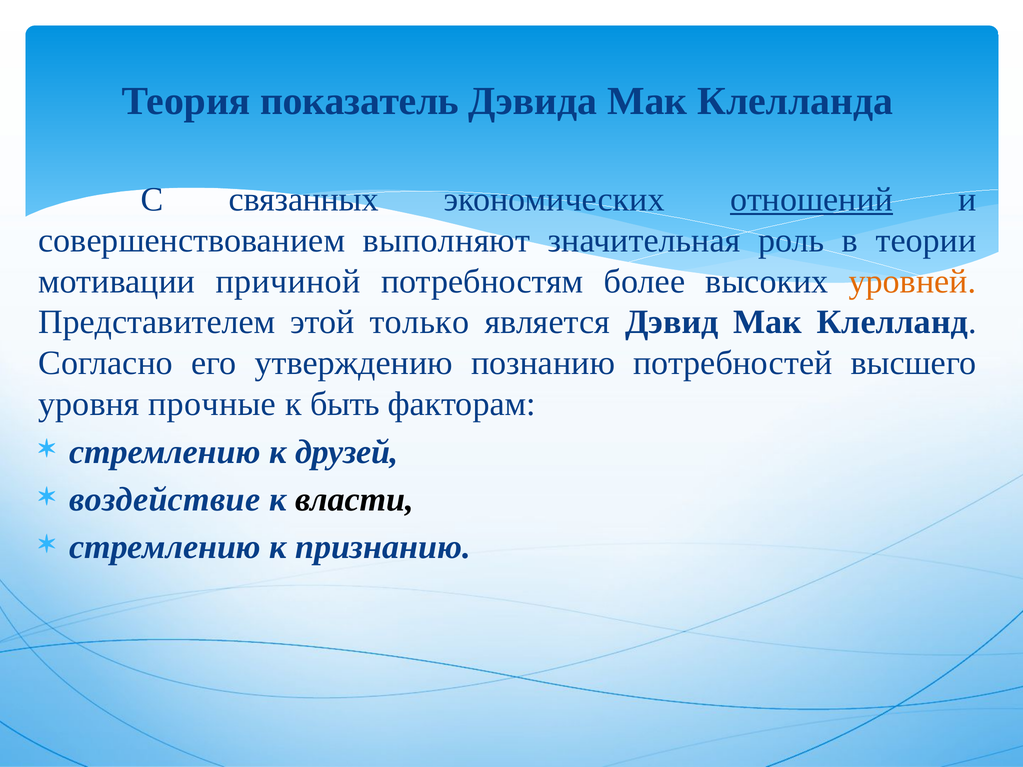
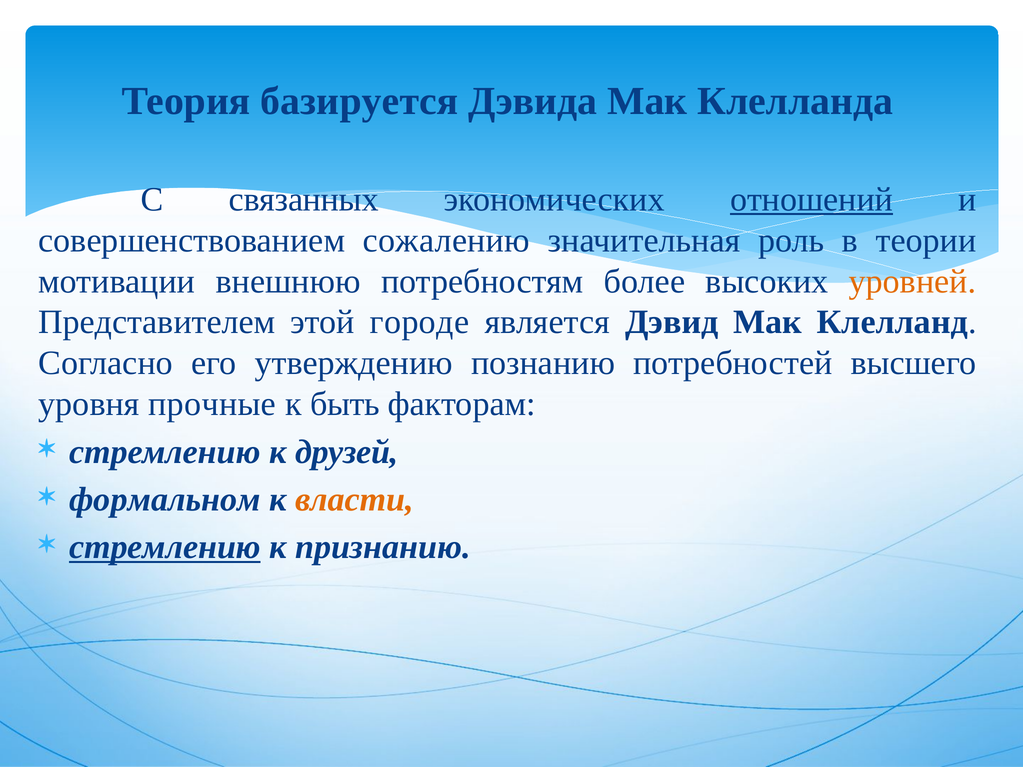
показатель: показатель -> базируется (359, 101)
выполняют: выполняют -> сожалению (446, 241)
причиной: причиной -> внешнюю (288, 281)
только: только -> городе (419, 322)
воздействие: воздействие -> формальном (165, 500)
власти colour: black -> orange (354, 500)
стремлению underline: none -> present (165, 547)
